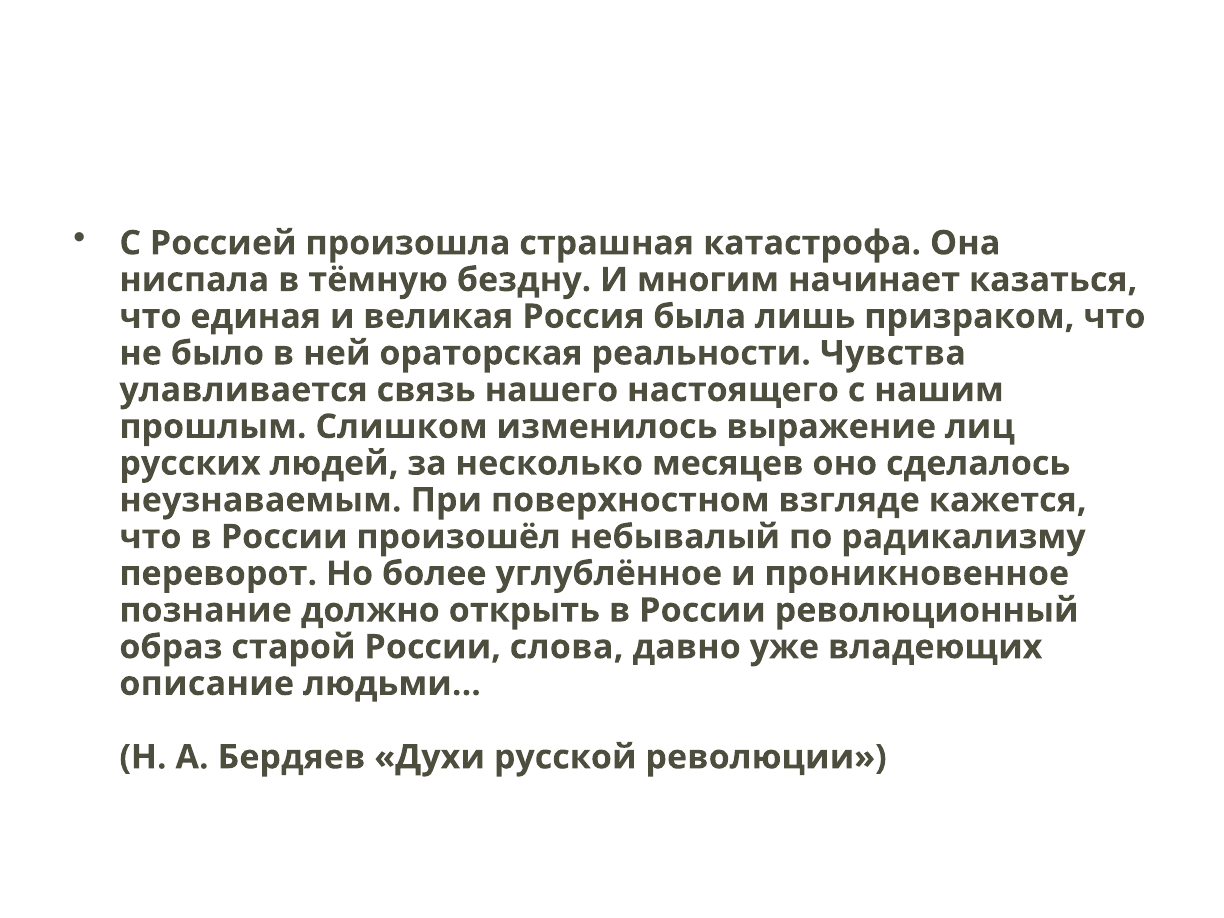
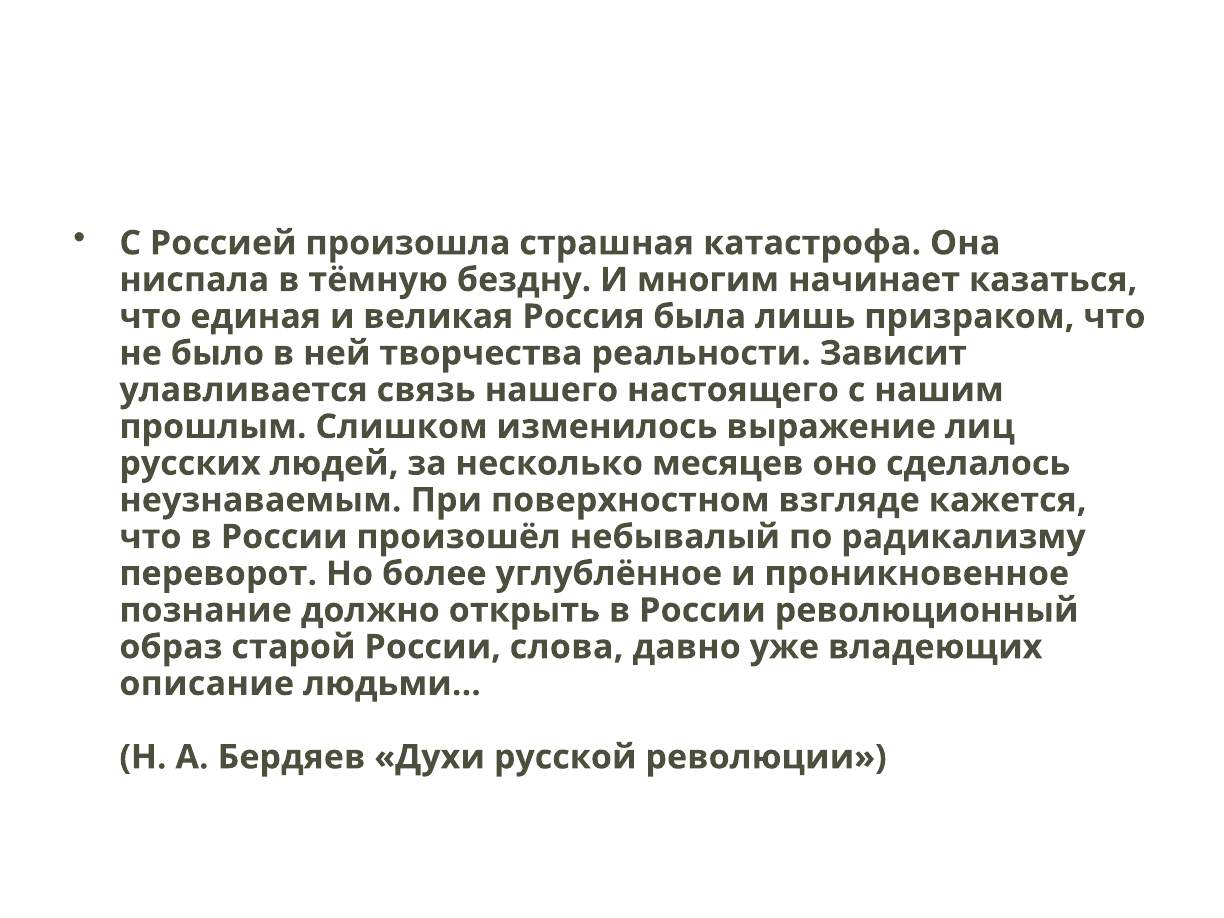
ораторская: ораторская -> творчества (481, 353)
Чувства: Чувства -> Зависит (893, 353)
